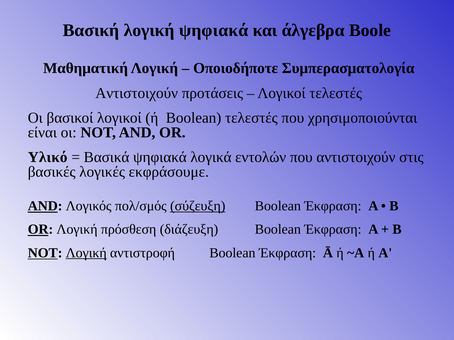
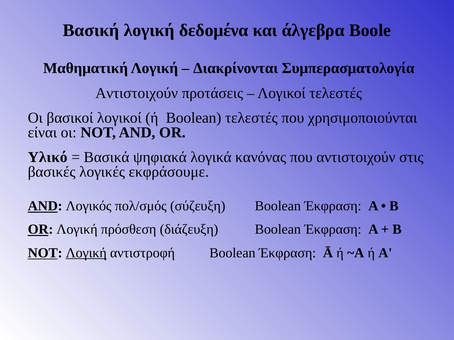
λογική ψηφιακά: ψηφιακά -> δεδομένα (214, 30)
Οποιοδήποτε: Οποιοδήποτε -> Διακρίνονται (236, 68)
εντολών: εντολών -> κανόνας (261, 157)
σύζευξη underline: present -> none (198, 206)
